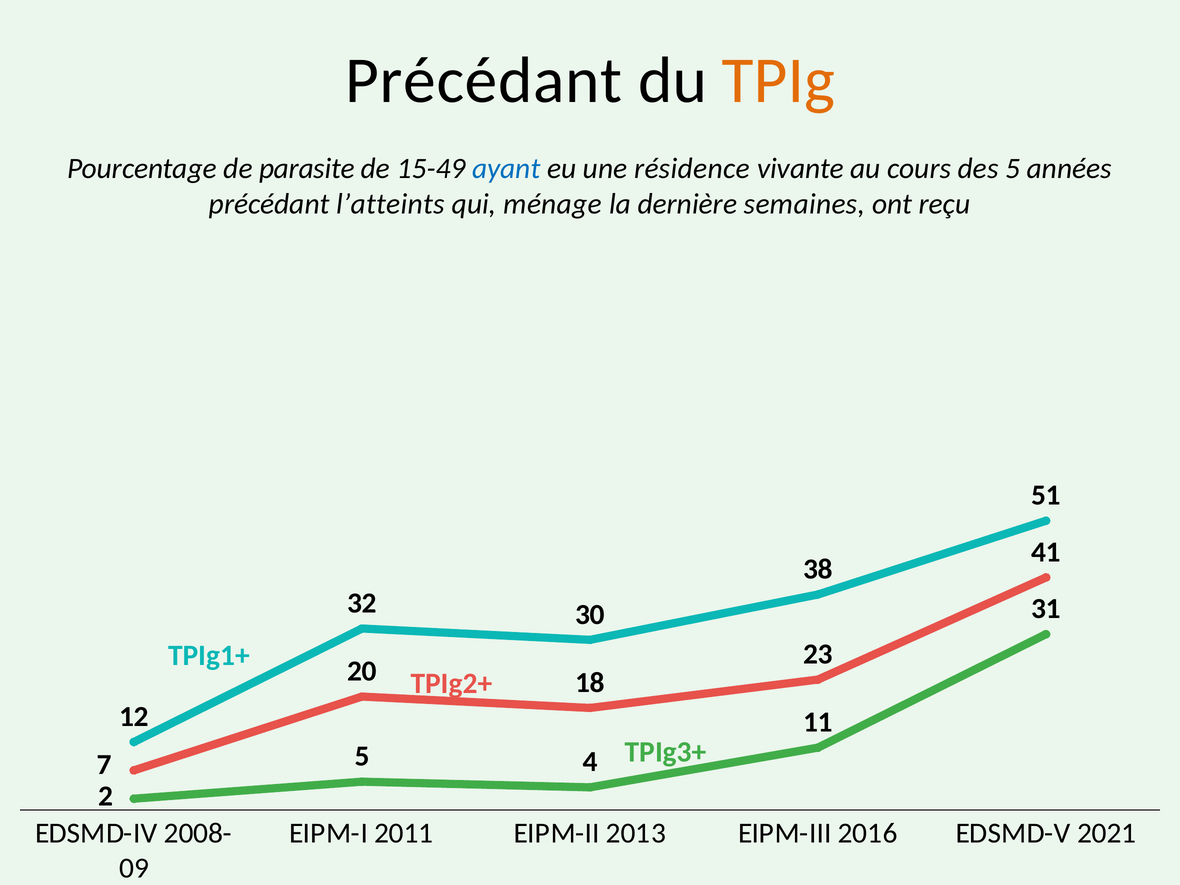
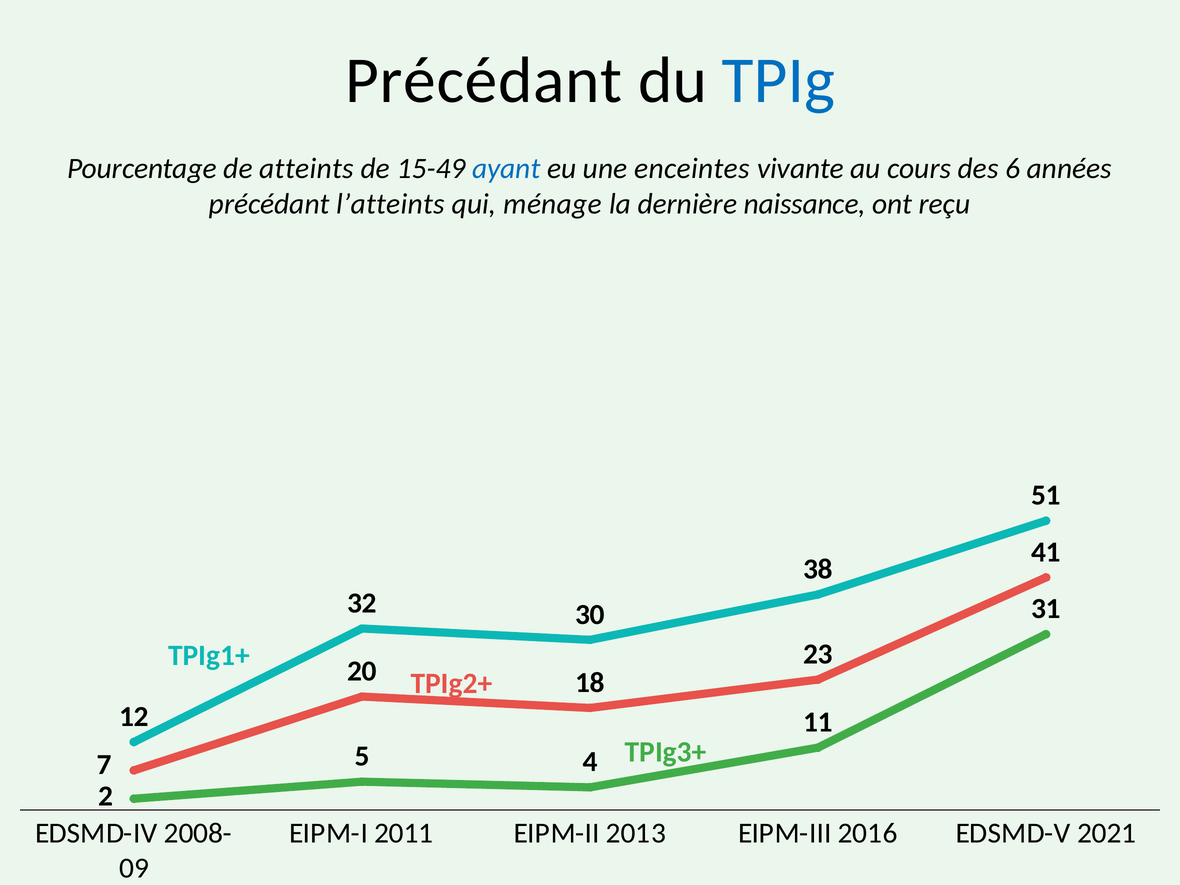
TPIg colour: orange -> blue (778, 81)
parasite: parasite -> atteints (307, 168)
résidence: résidence -> enceintes (692, 168)
des 5: 5 -> 6 (1013, 168)
semaines: semaines -> naissance (805, 204)
